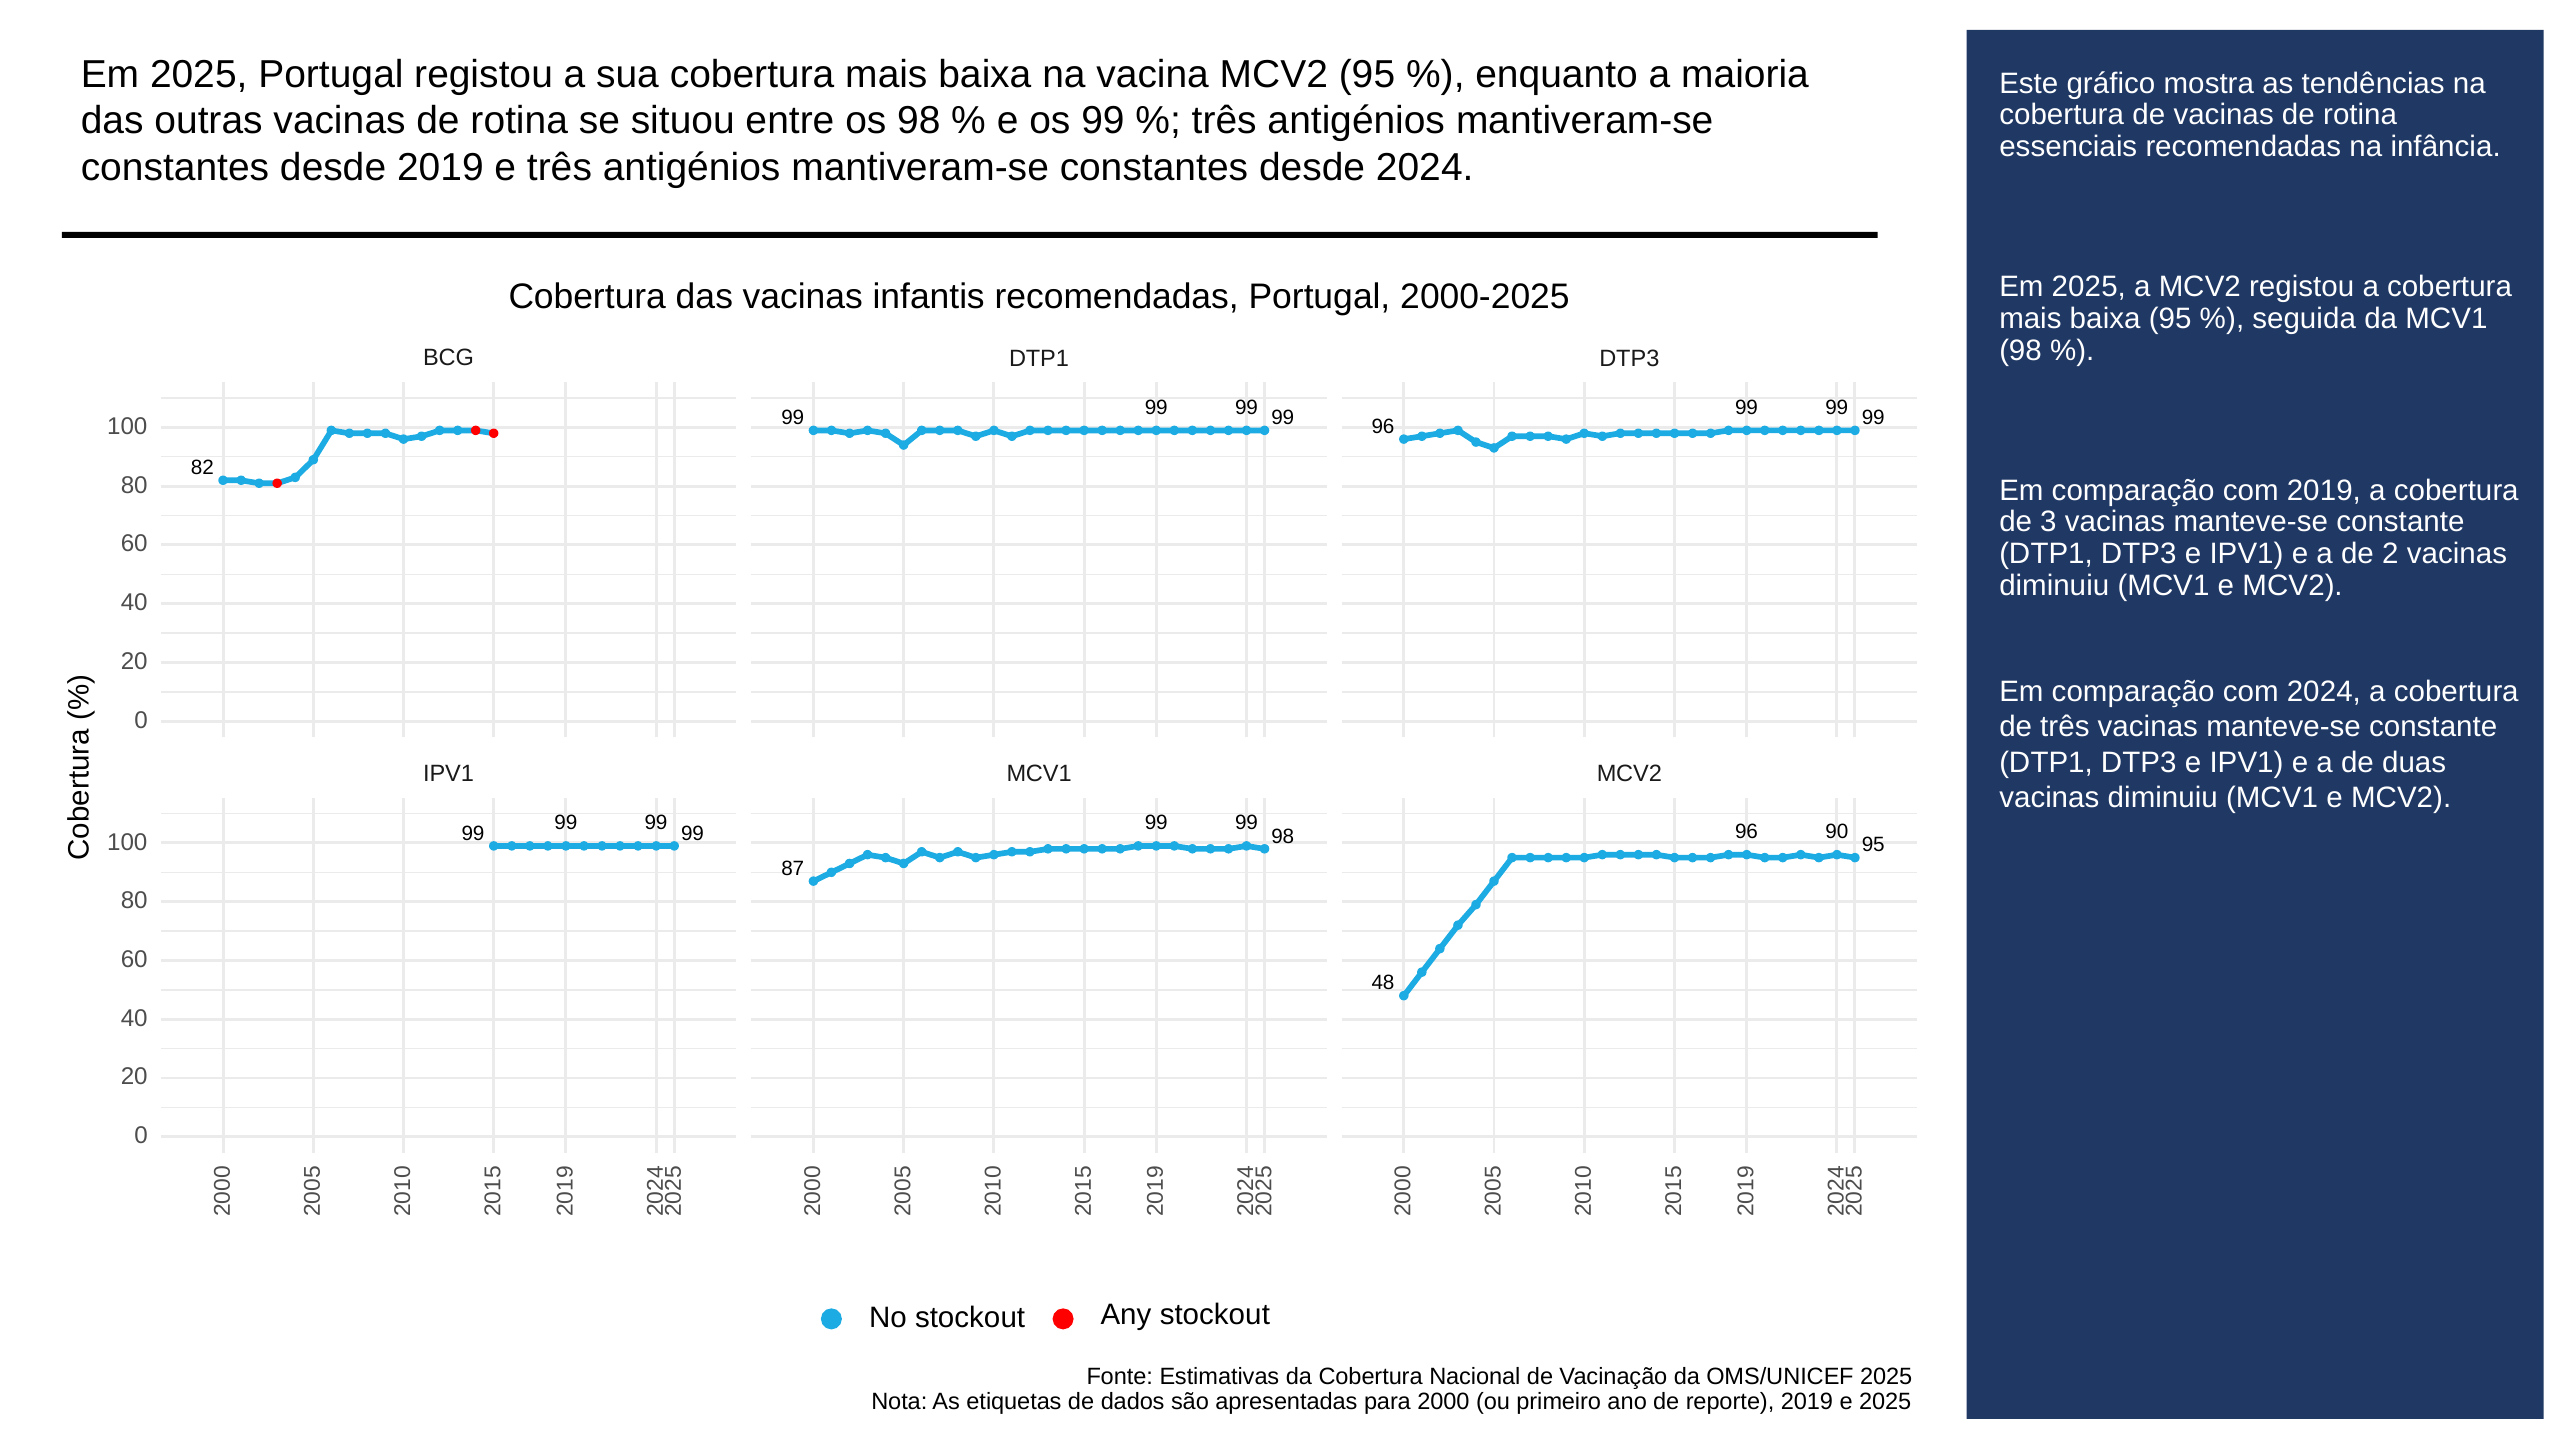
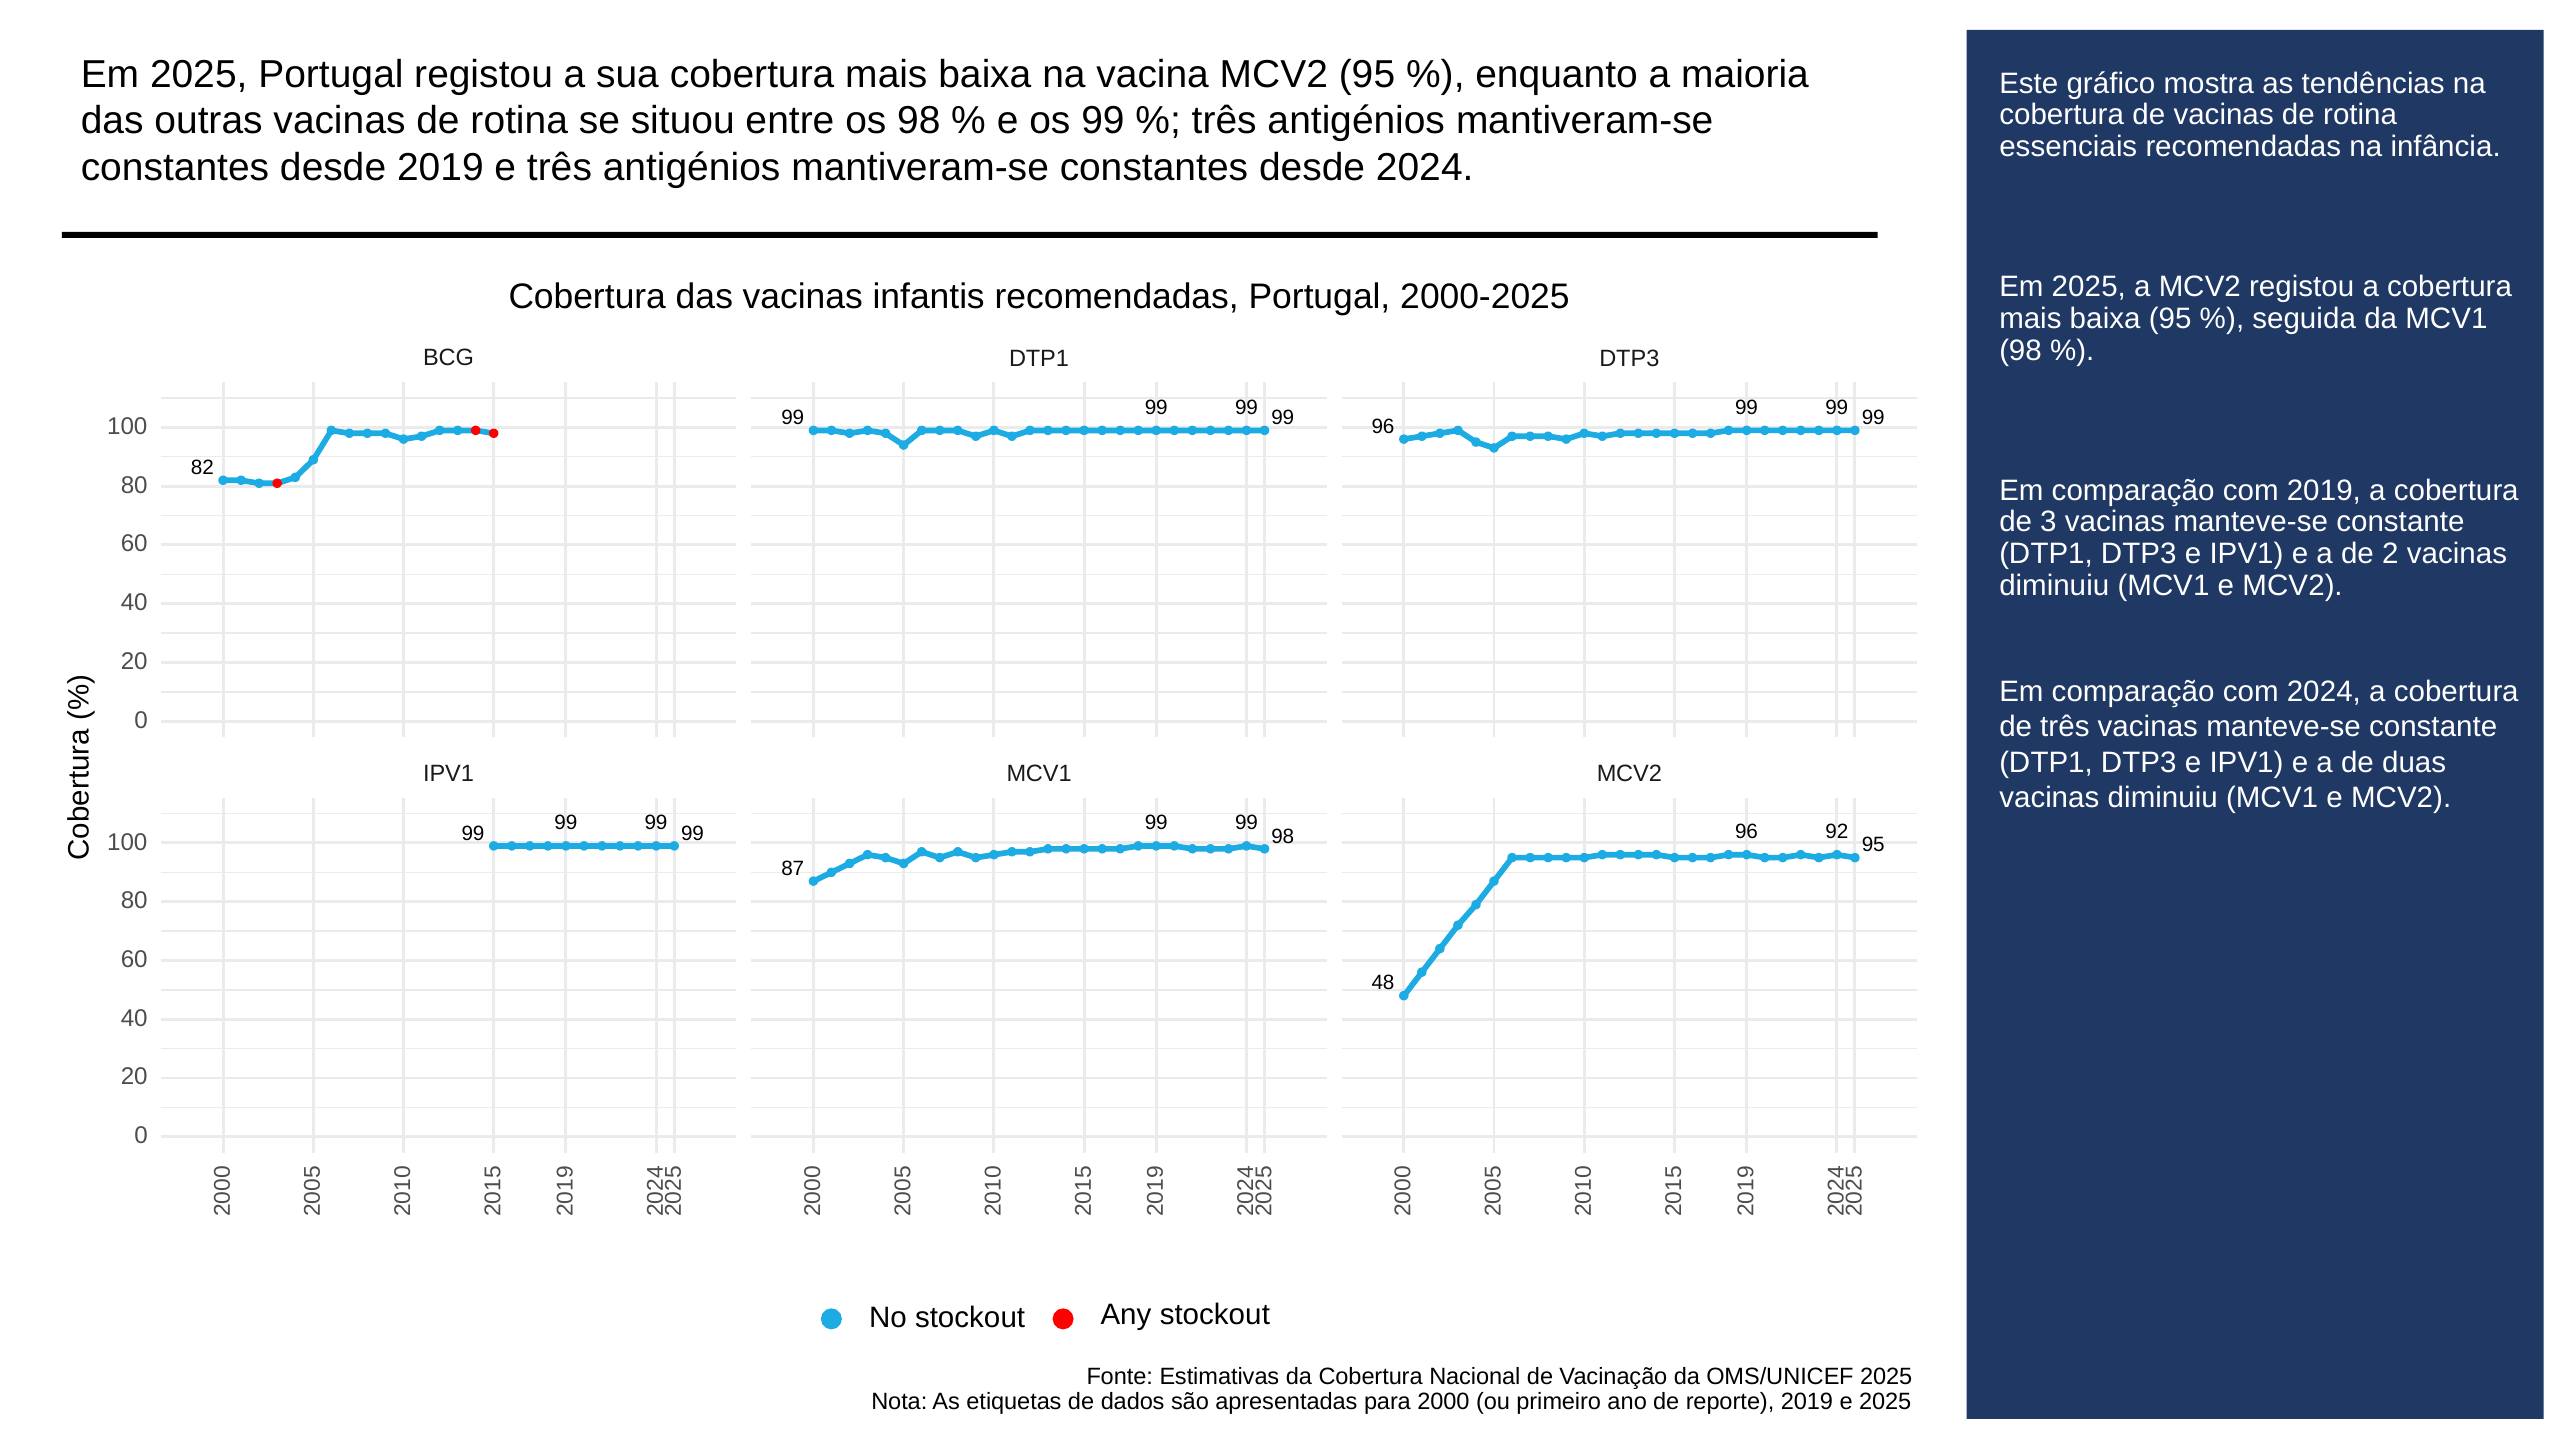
90: 90 -> 92 (1837, 832)
